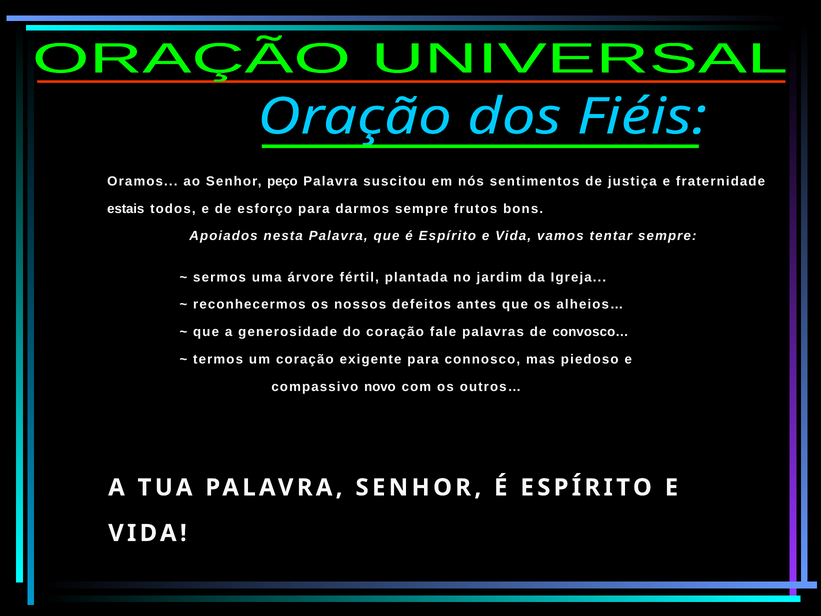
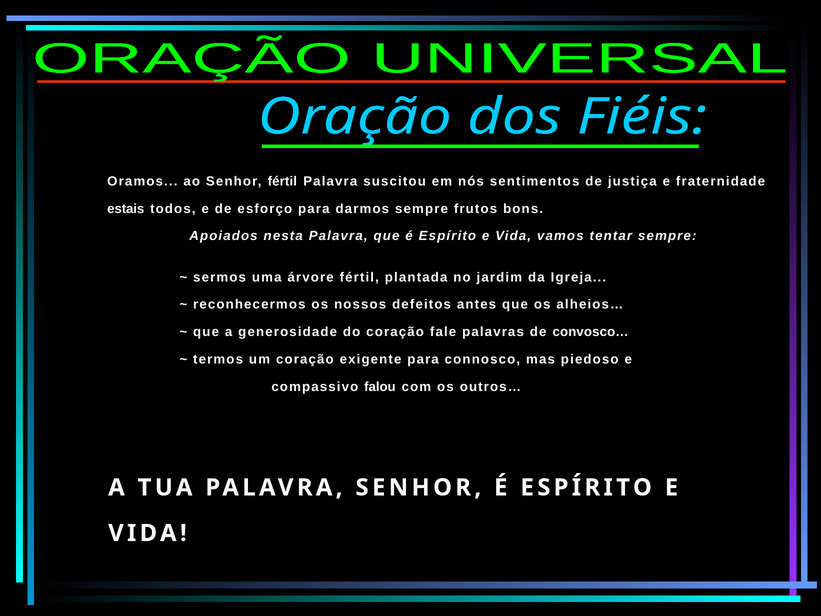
Senhor peço: peço -> fértil (282, 181)
novo: novo -> falou (380, 387)
